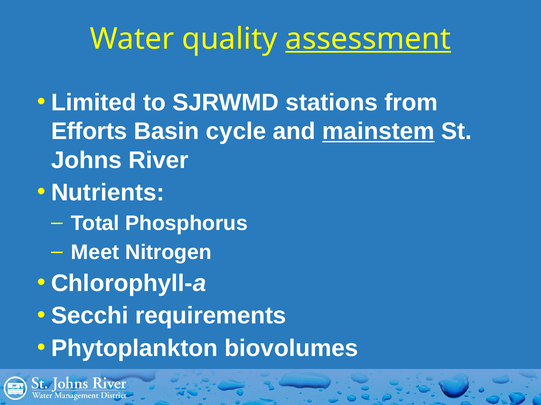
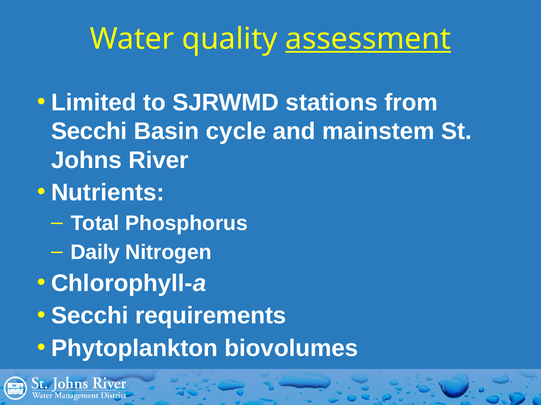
Efforts: Efforts -> Secchi (89, 132)
mainstem underline: present -> none (378, 132)
Meet: Meet -> Daily (95, 253)
